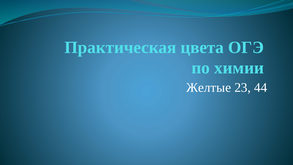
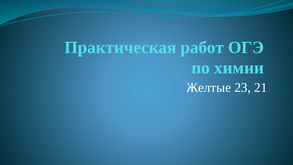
цвета: цвета -> работ (202, 47)
44: 44 -> 21 (261, 87)
